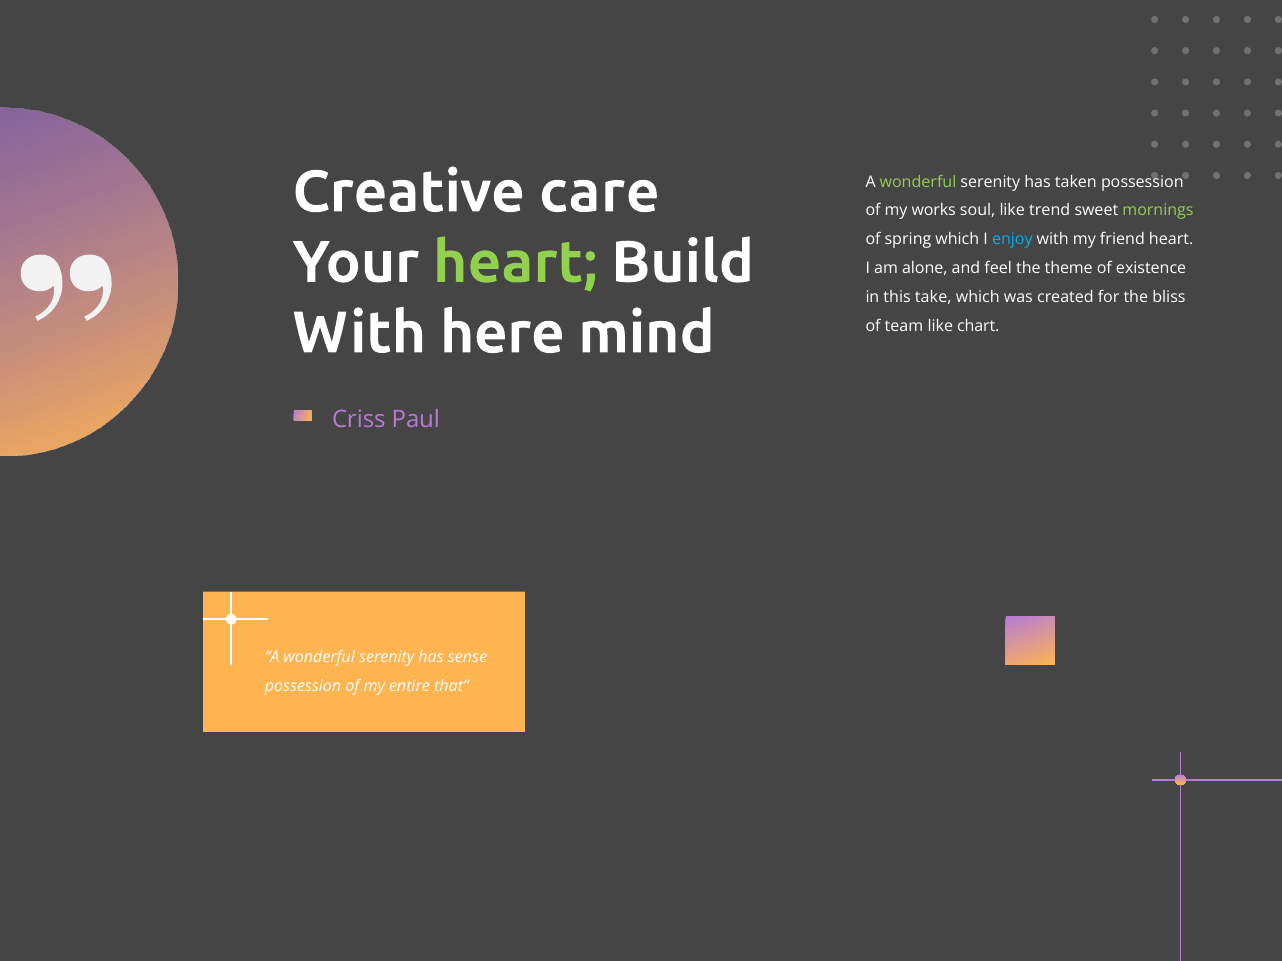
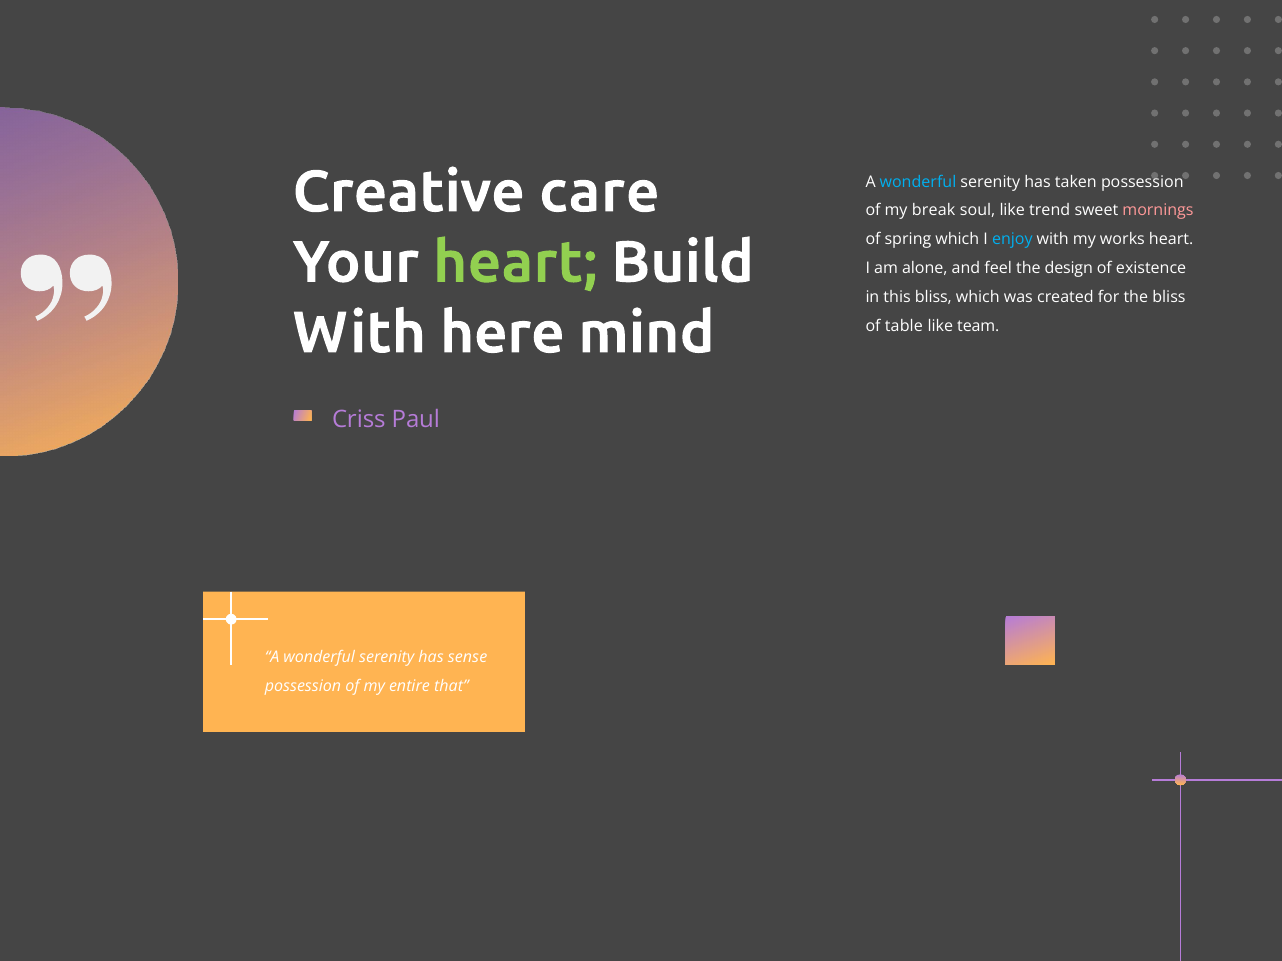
wonderful colour: light green -> light blue (918, 182)
works: works -> break (934, 211)
mornings colour: light green -> pink (1158, 211)
friend: friend -> works (1122, 240)
theme: theme -> design (1069, 269)
this take: take -> bliss (933, 298)
team: team -> table (904, 326)
chart: chart -> team (978, 326)
